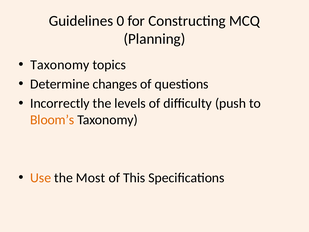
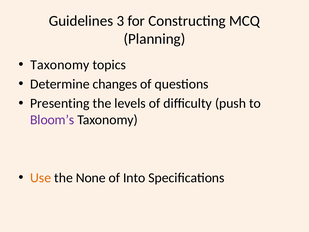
0: 0 -> 3 (120, 21)
Incorrectly: Incorrectly -> Presenting (60, 103)
Bloom’s colour: orange -> purple (52, 120)
Most: Most -> None (91, 178)
This: This -> Into (134, 178)
